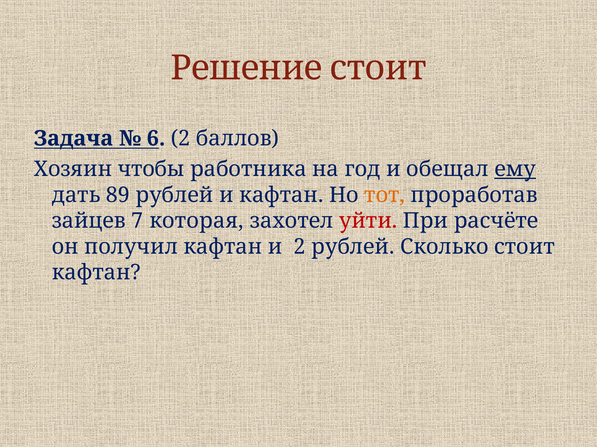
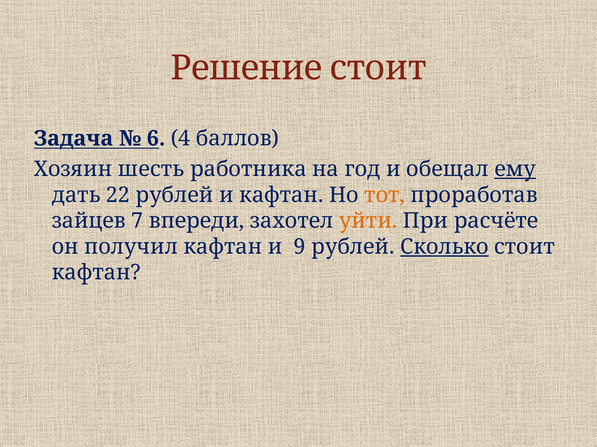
6 2: 2 -> 4 (181, 139)
чтобы: чтобы -> шесть (151, 169)
89: 89 -> 22 (118, 195)
которая: которая -> впереди (197, 221)
уйти colour: red -> orange (368, 221)
и 2: 2 -> 9 (300, 247)
Сколько underline: none -> present (444, 247)
